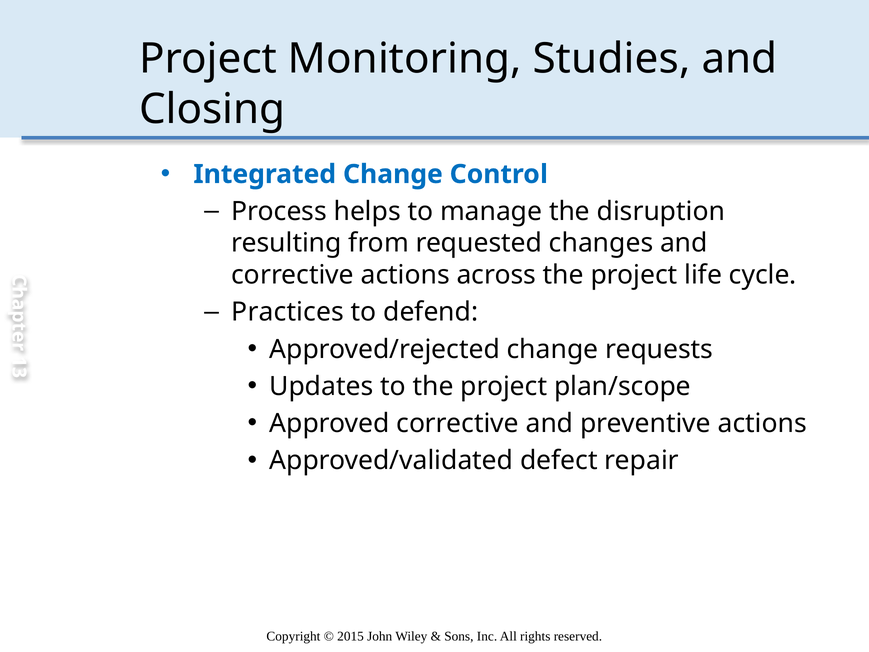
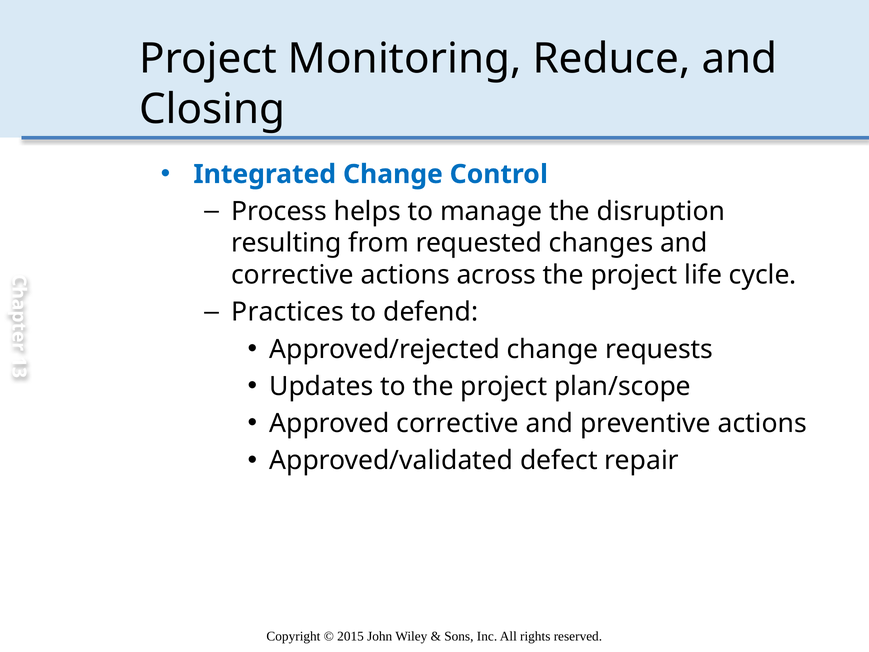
Studies: Studies -> Reduce (612, 59)
